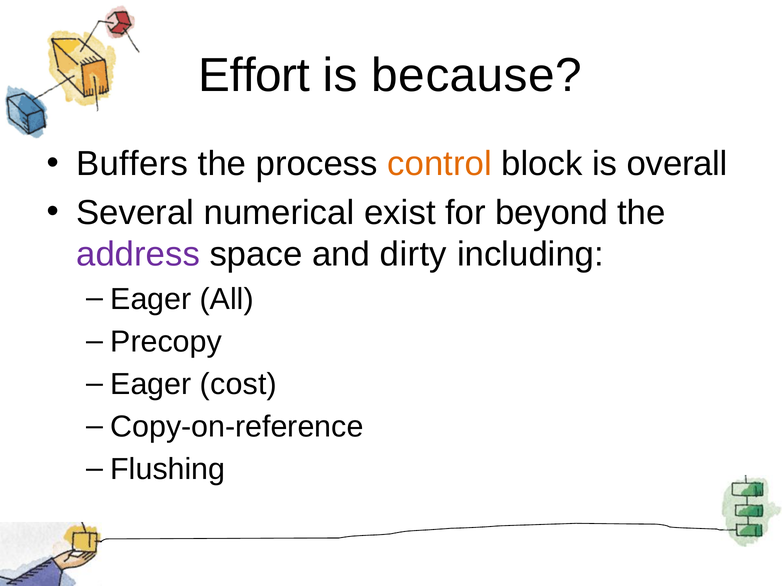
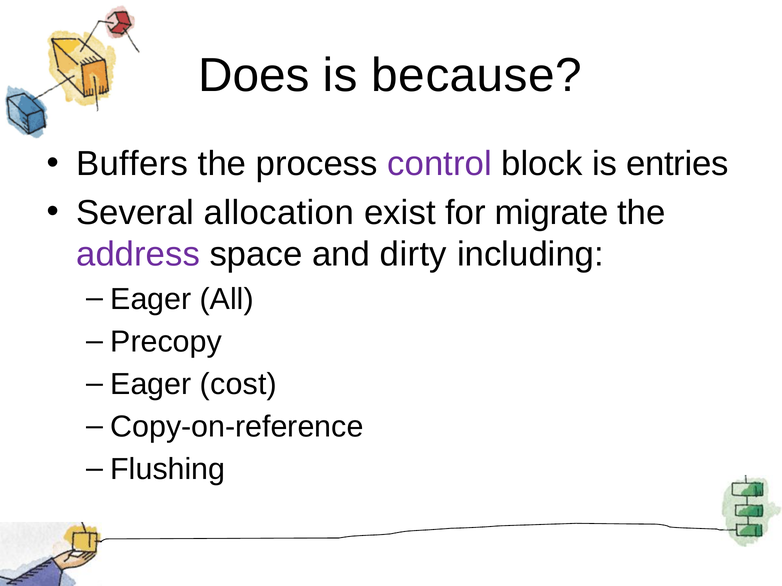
Effort: Effort -> Does (254, 76)
control colour: orange -> purple (440, 164)
overall: overall -> entries (677, 164)
numerical: numerical -> allocation (279, 213)
beyond: beyond -> migrate (552, 213)
